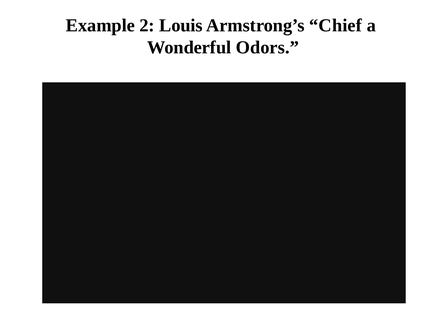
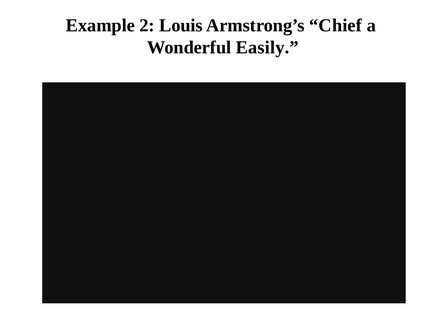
Odors: Odors -> Easily (267, 47)
